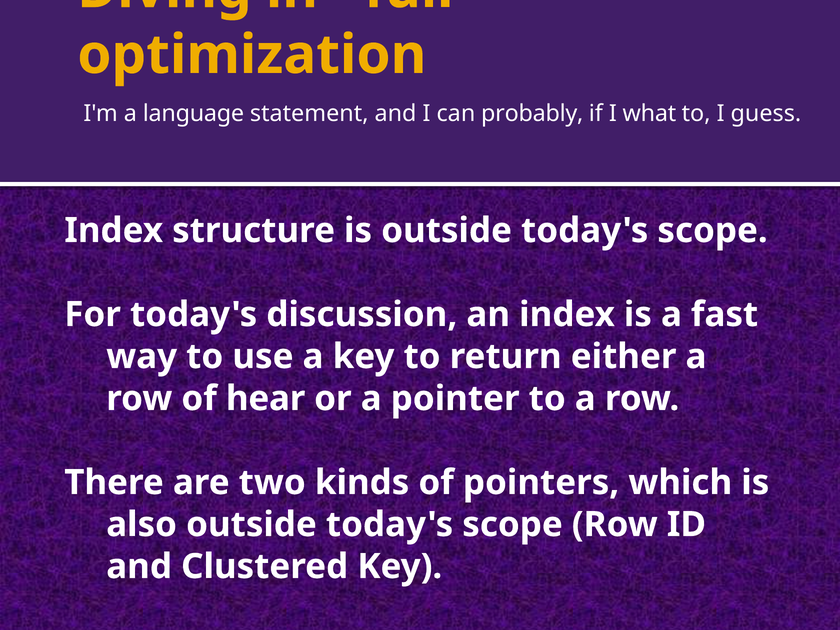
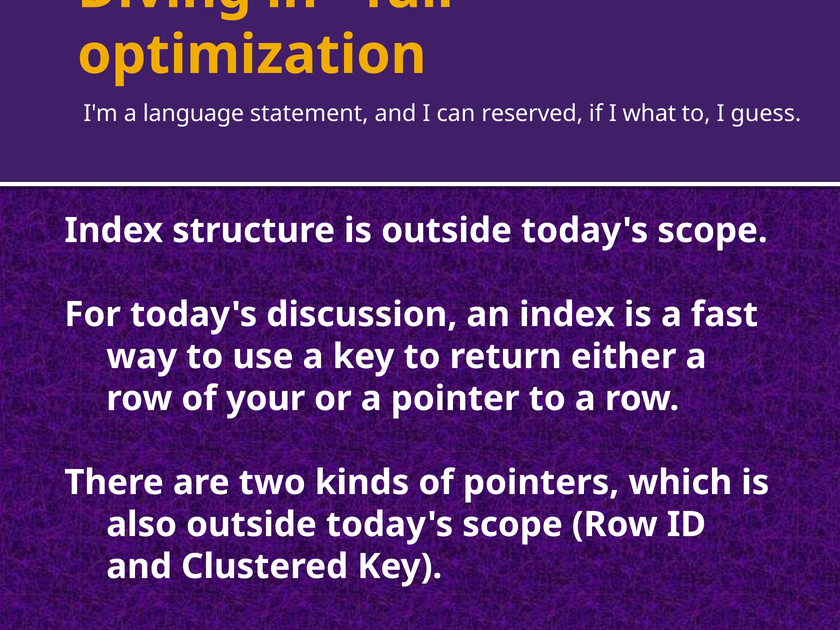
probably: probably -> reserved (532, 114)
hear: hear -> your (266, 399)
